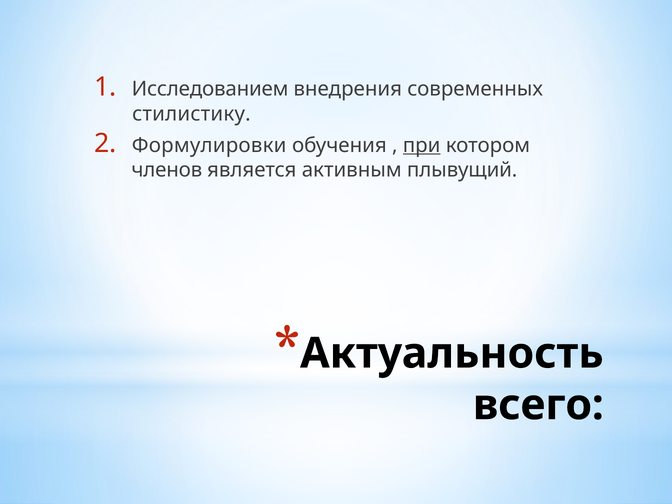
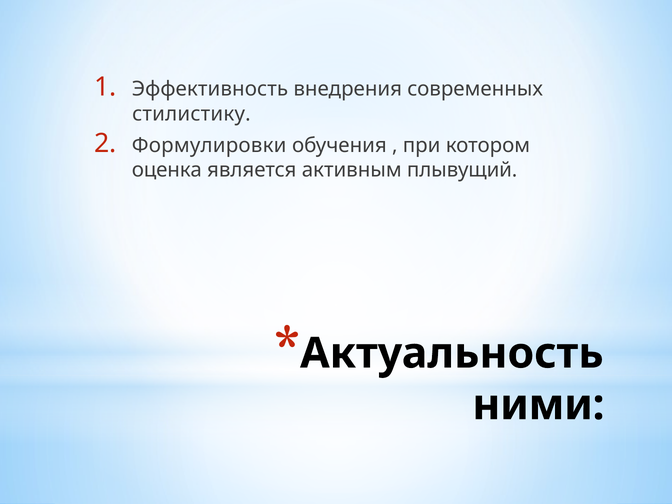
Исследованием: Исследованием -> Эффективность (210, 89)
при underline: present -> none (422, 145)
членов: членов -> оценка (167, 170)
всего: всего -> ними (538, 405)
